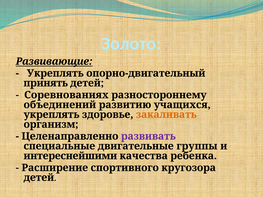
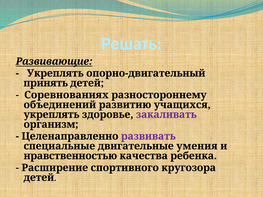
Золото: Золото -> Решать (132, 44)
закаливать colour: orange -> purple (166, 115)
группы: группы -> умения (197, 146)
интереснейшими: интереснейшими -> нравственностью (70, 156)
